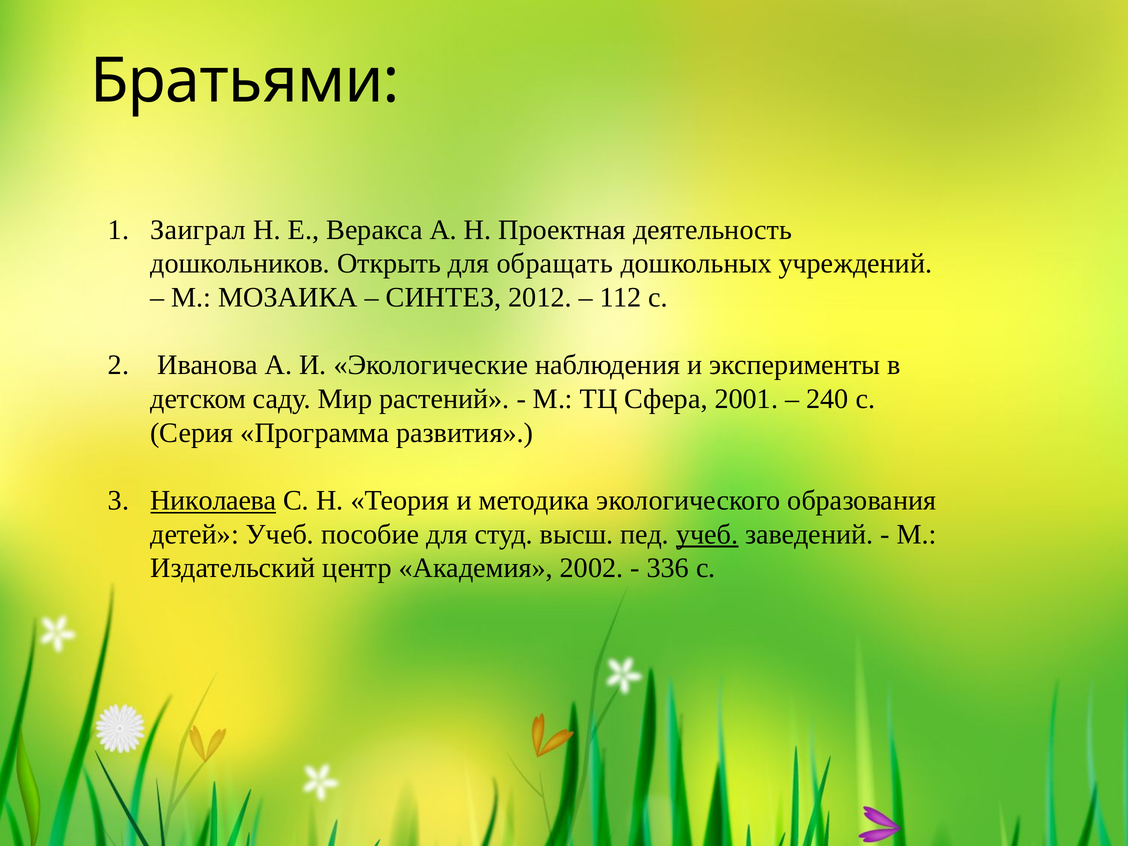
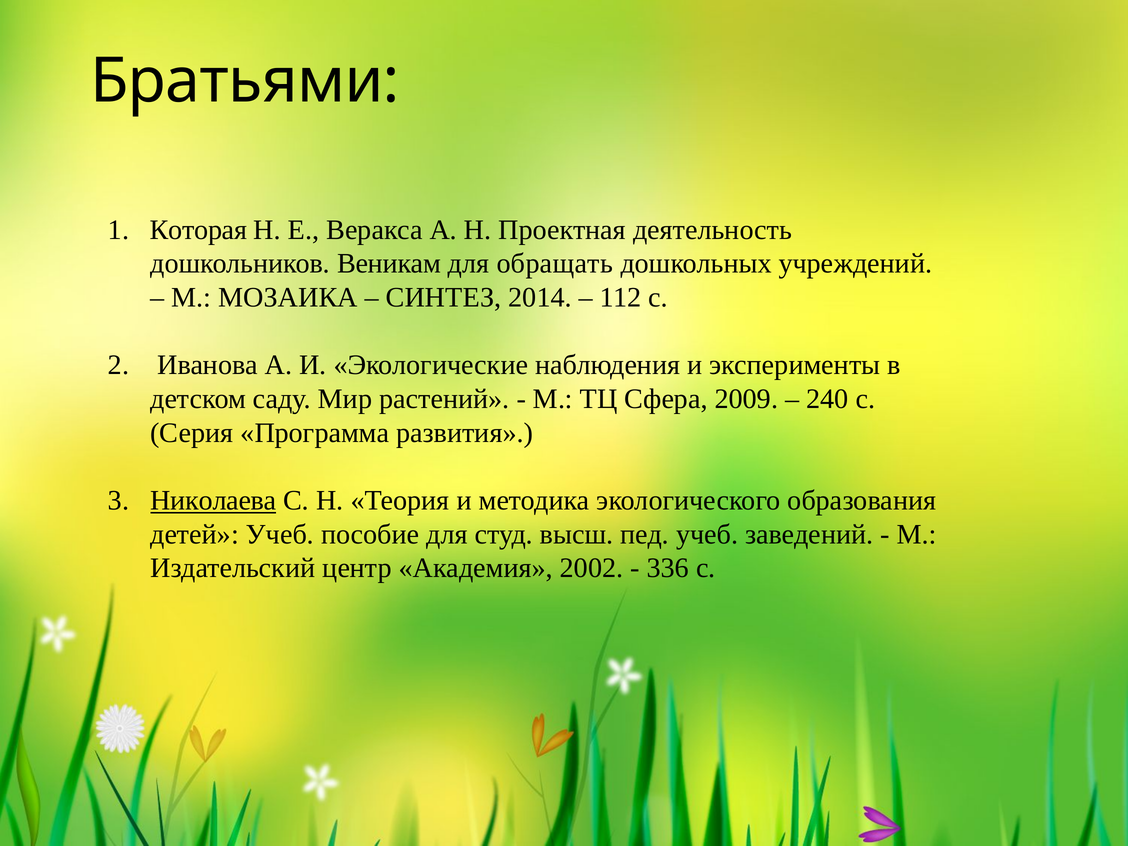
Заиграл: Заиграл -> Которая (198, 230)
Открыть: Открыть -> Веникам (389, 264)
2012: 2012 -> 2014 (540, 297)
2001: 2001 -> 2009 (746, 399)
учеб underline: present -> none (707, 534)
